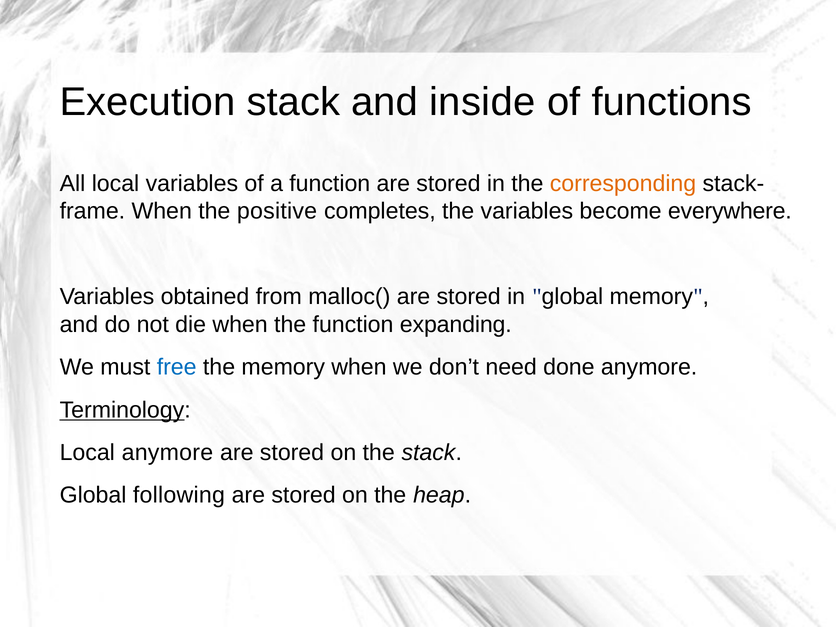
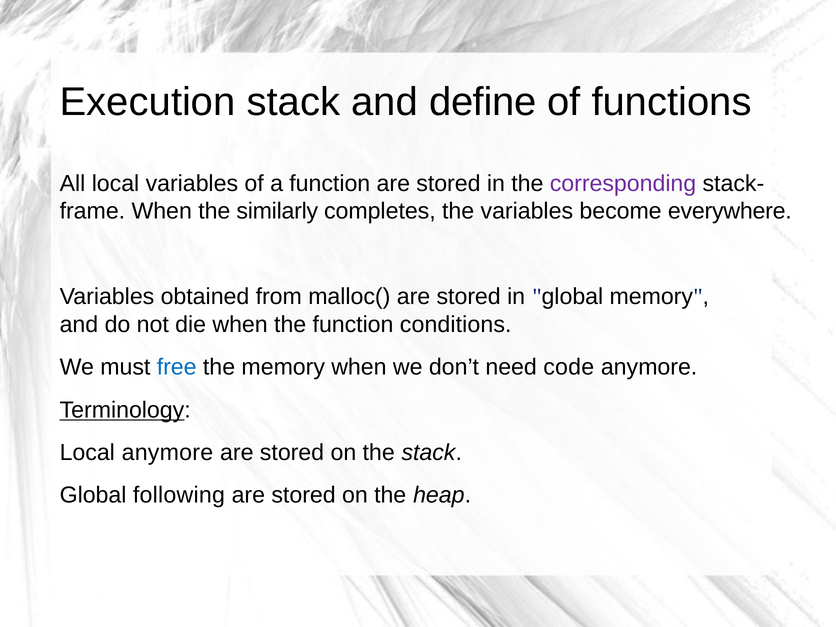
inside: inside -> define (483, 102)
corresponding colour: orange -> purple (623, 183)
positive: positive -> similarly (277, 211)
expanding: expanding -> conditions (456, 324)
done: done -> code (569, 367)
